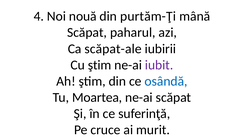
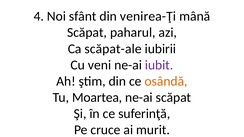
nouă: nouă -> sfânt (83, 16)
purtăm-Ţi: purtăm-Ţi -> venirea-Ţi (148, 16)
Cu ştim: ştim -> veni (100, 65)
osândă colour: blue -> orange (166, 81)
